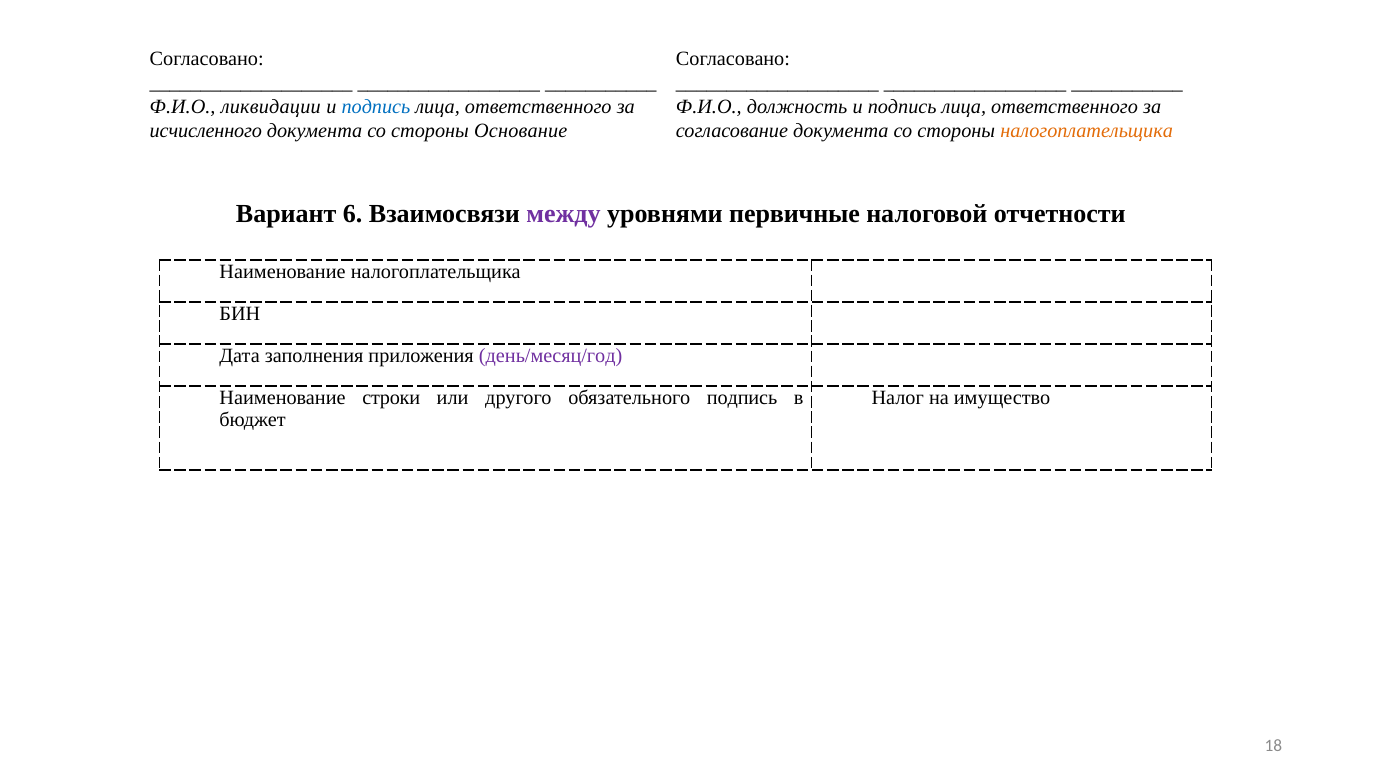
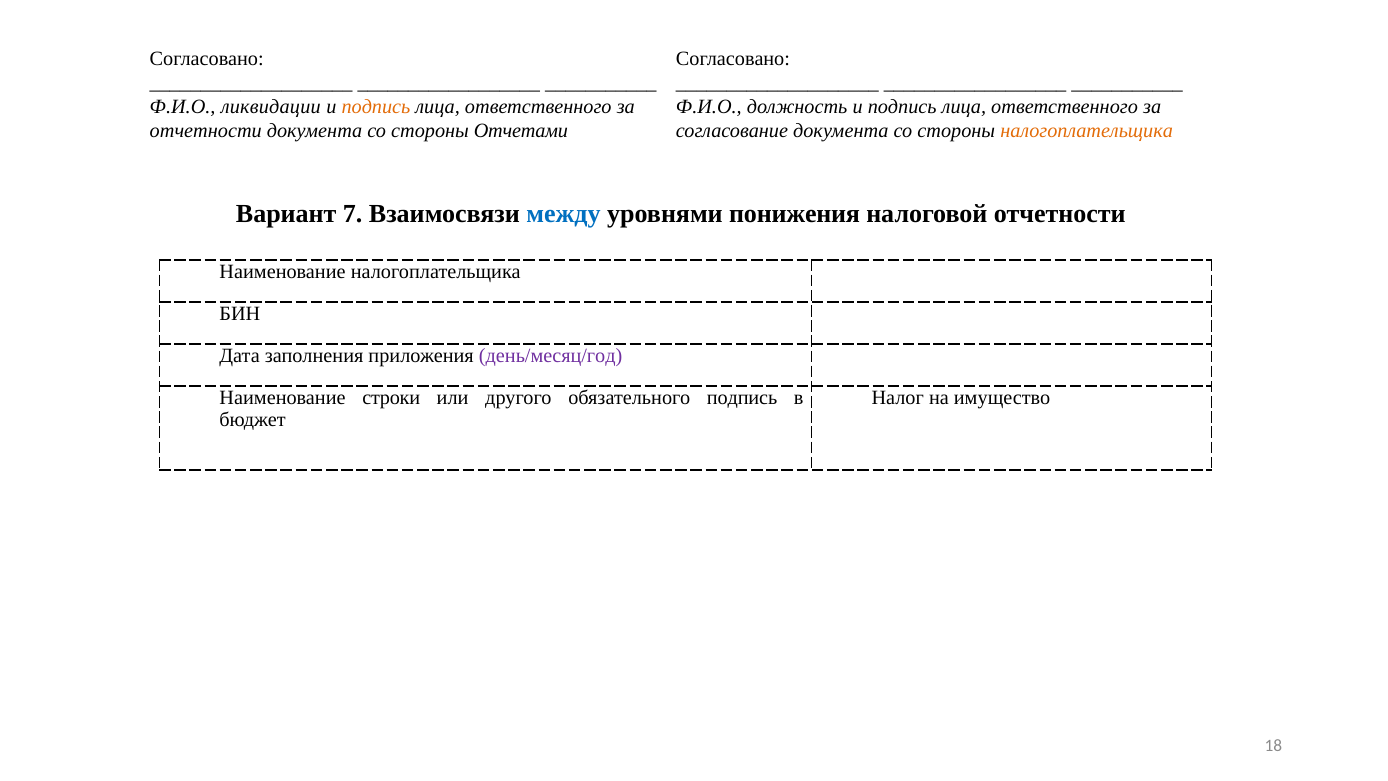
подпись colour: blue -> orange (376, 106)
исчисленного: исчисленного -> отчетности (206, 130)
Основание: Основание -> Отчетами (521, 130)
6: 6 -> 7 (353, 214)
между colour: purple -> blue (563, 214)
первичные: первичные -> понижения (795, 214)
